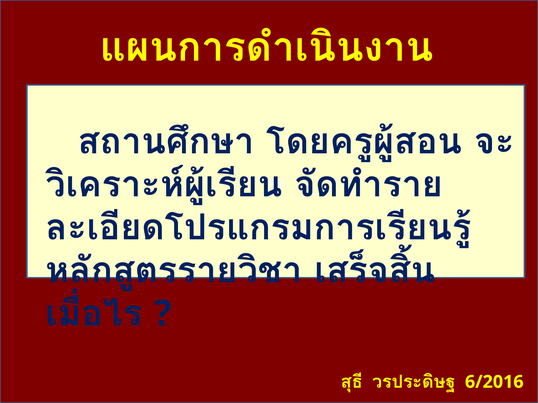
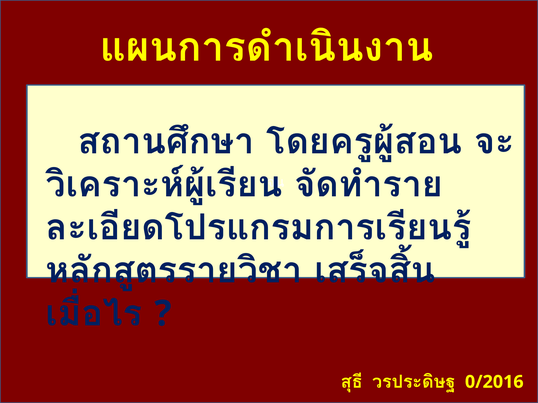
6/2016: 6/2016 -> 0/2016 (494, 382)
